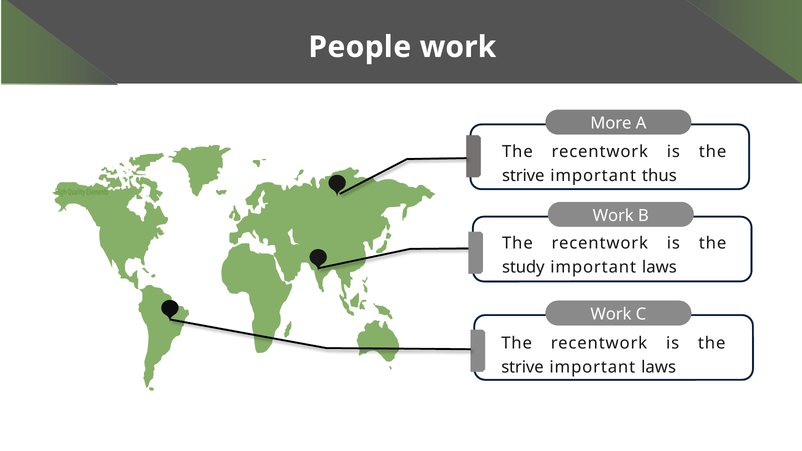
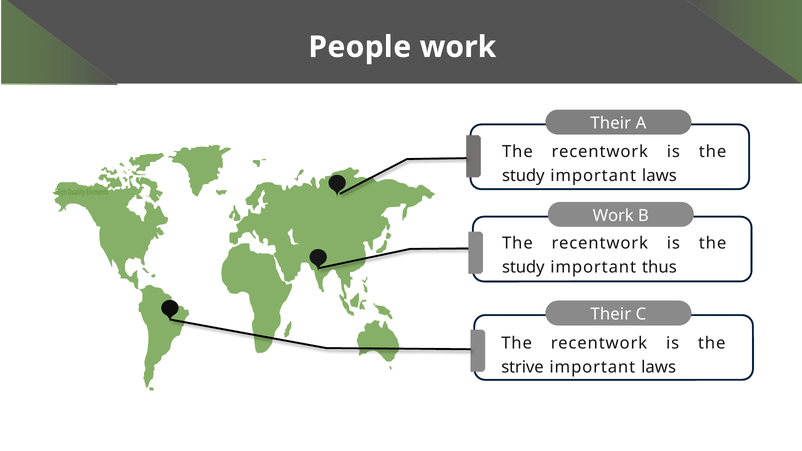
More: More -> Their (611, 123)
strive: strive -> study (523, 176)
thus: thus -> laws (659, 176)
laws: laws -> thus (659, 267)
Work: Work -> Their (611, 314)
